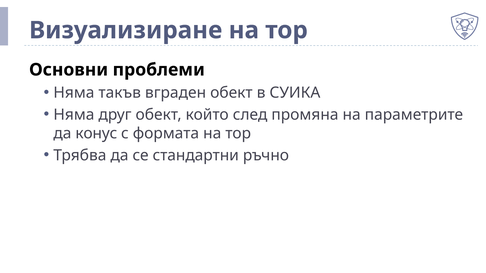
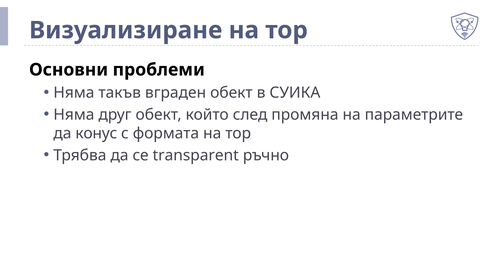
стандартни: стандартни -> transparent (196, 155)
